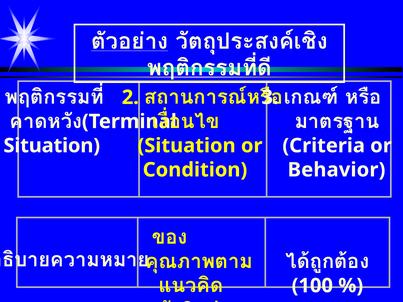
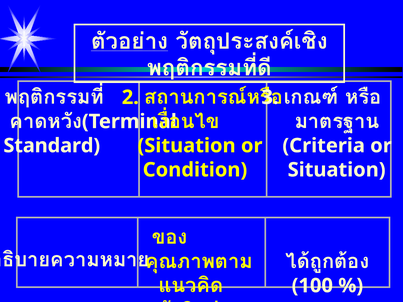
Situation: Situation -> Standard (52, 146)
Behavior: Behavior -> Situation (337, 170)
